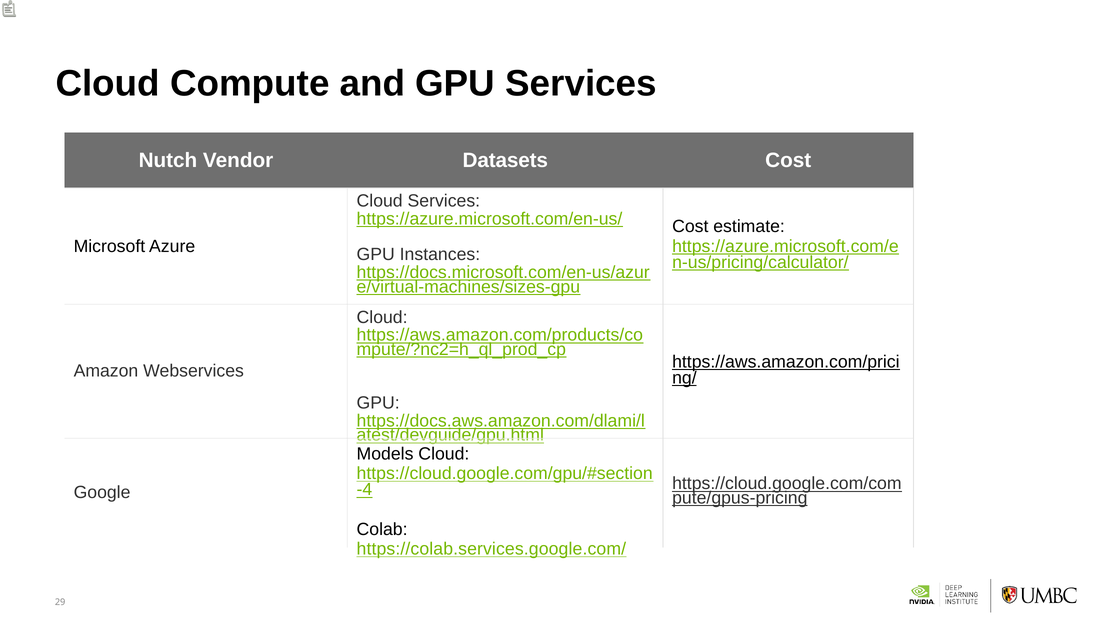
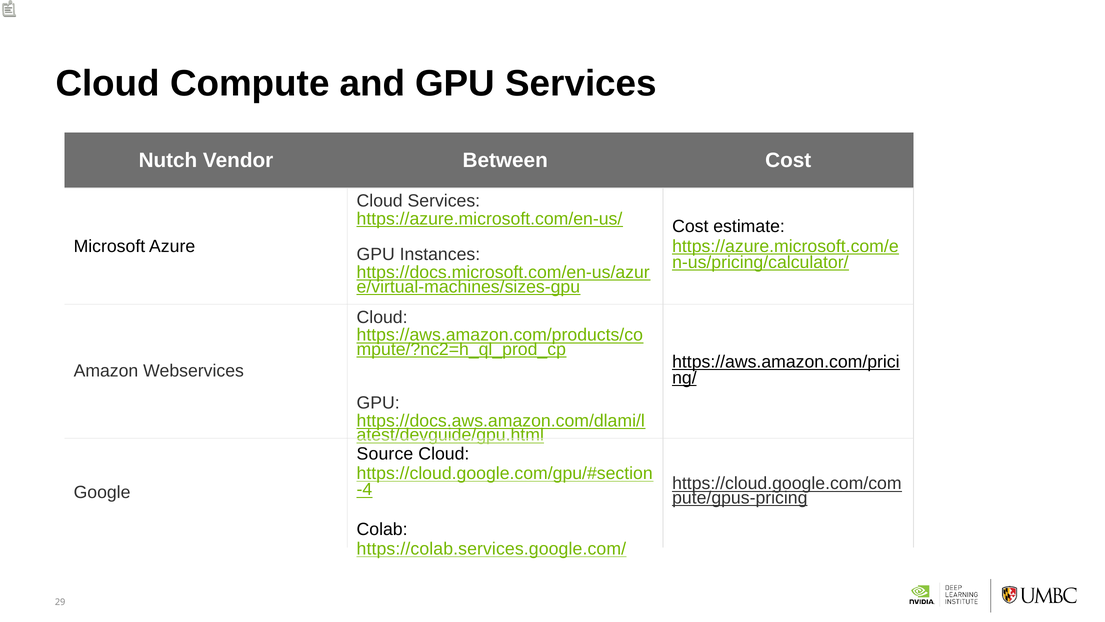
Datasets: Datasets -> Between (505, 160)
Models: Models -> Source (385, 453)
